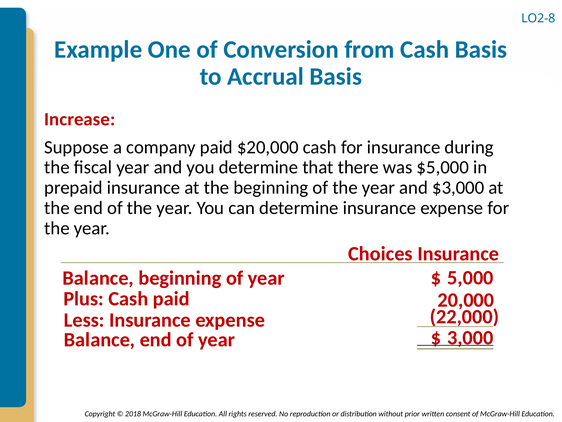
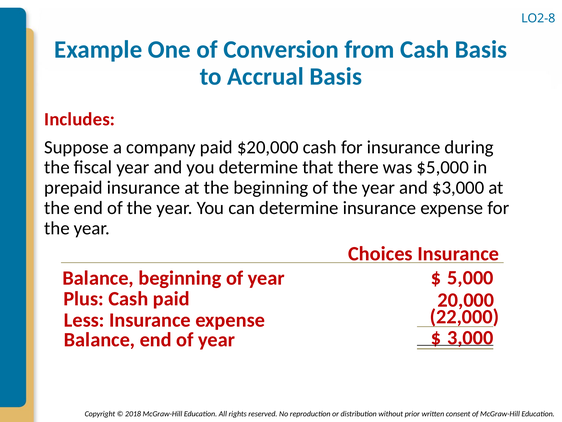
Increase: Increase -> Includes (80, 119)
